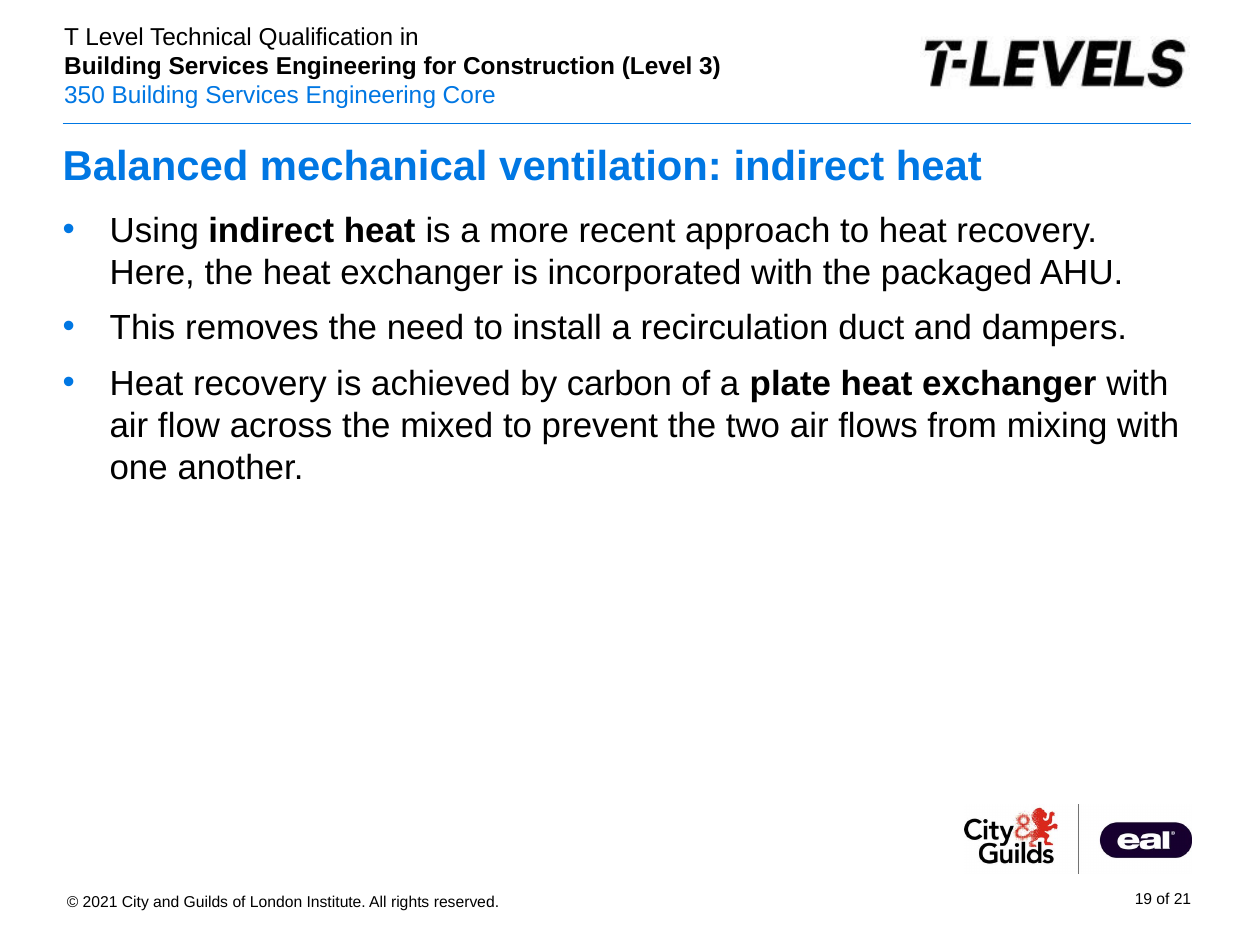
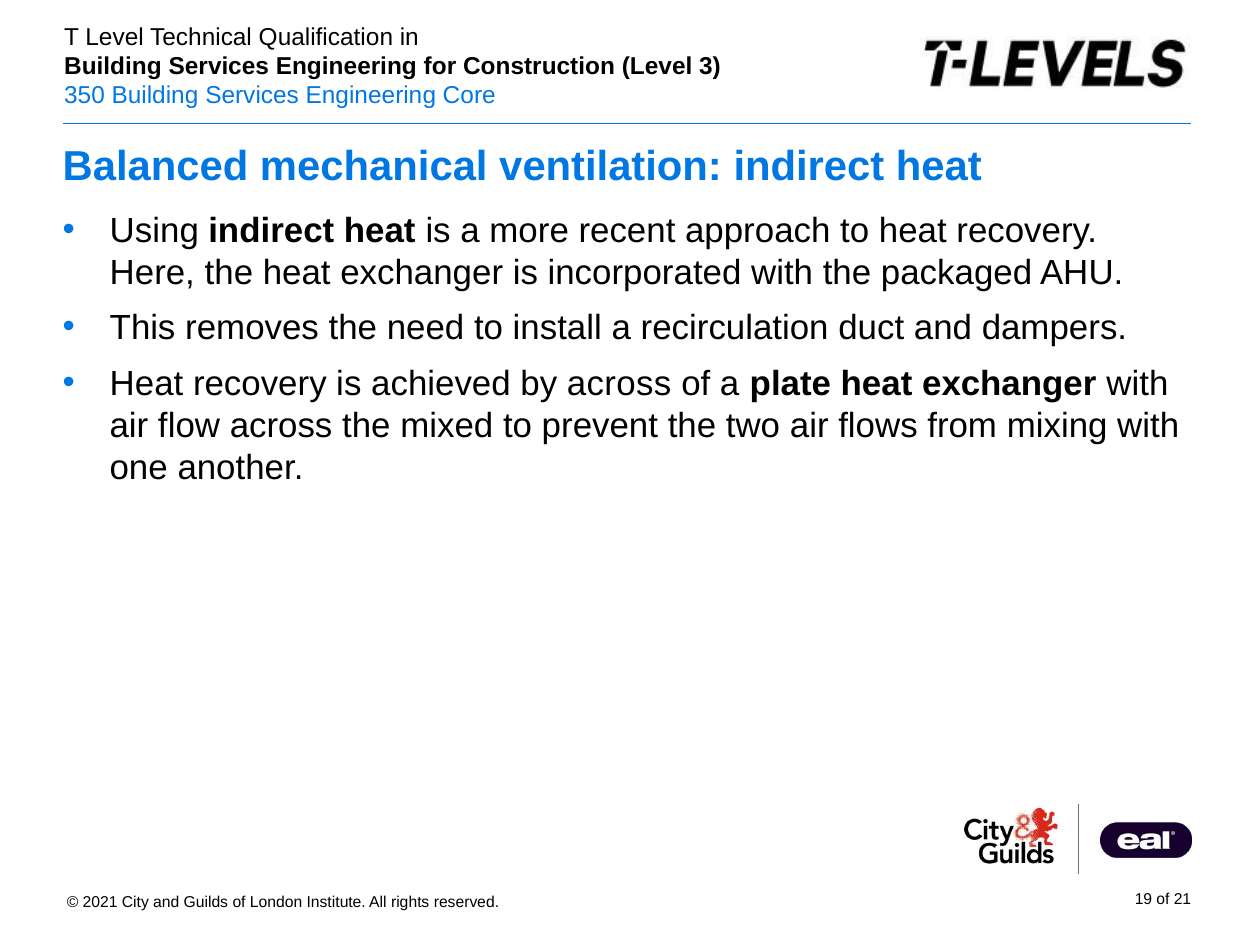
by carbon: carbon -> across (619, 384)
